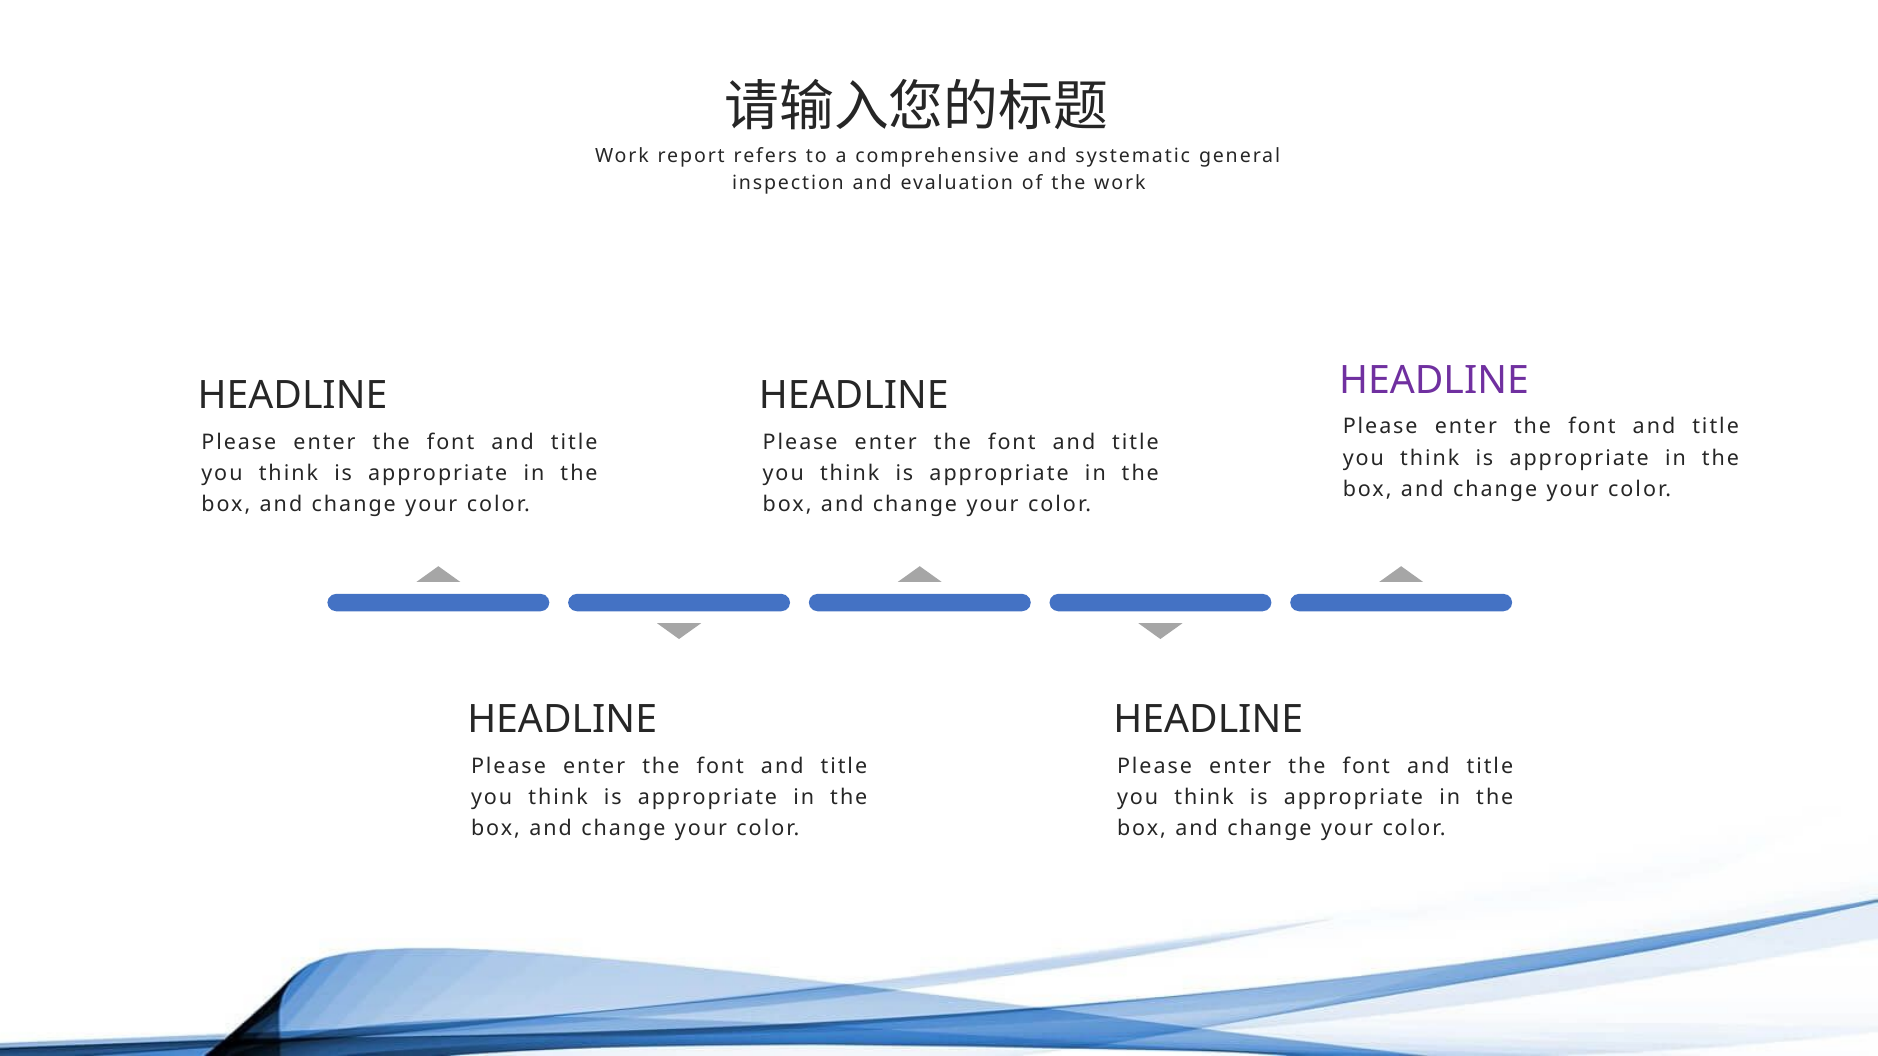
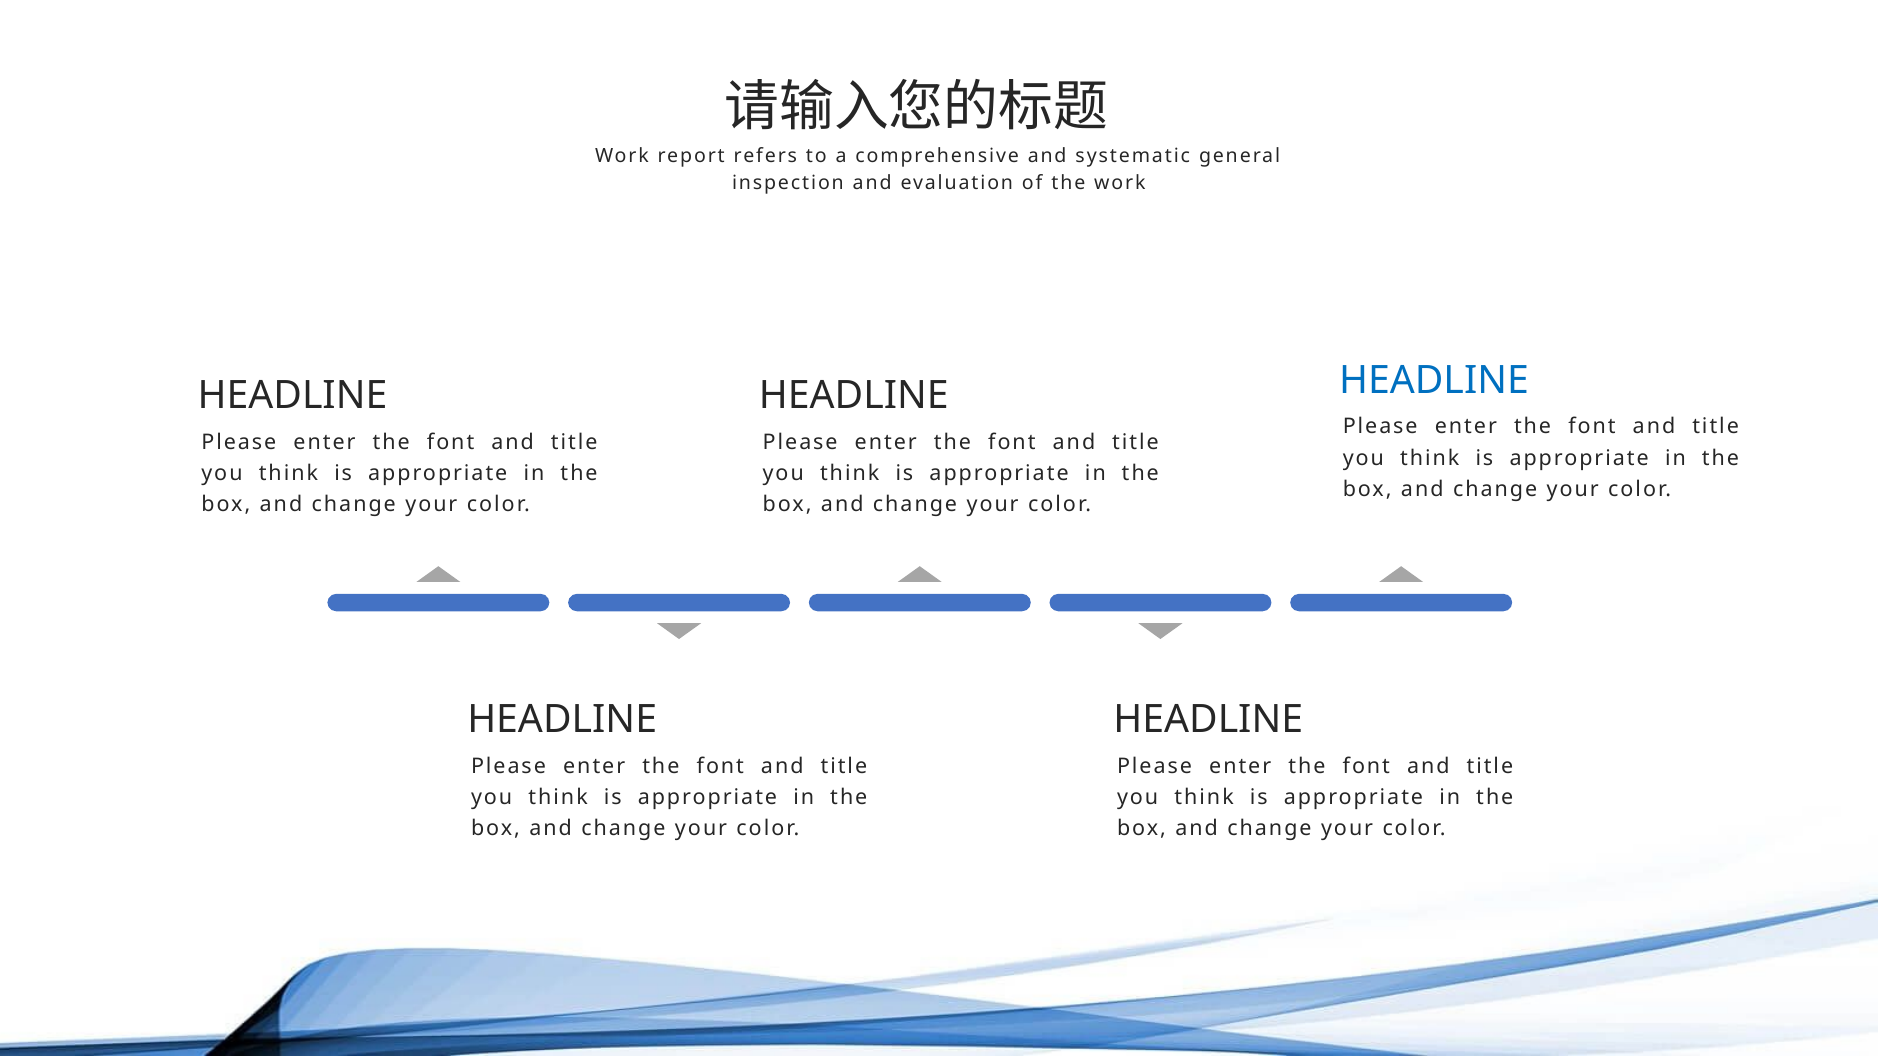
HEADLINE colour: purple -> blue (1434, 380)
